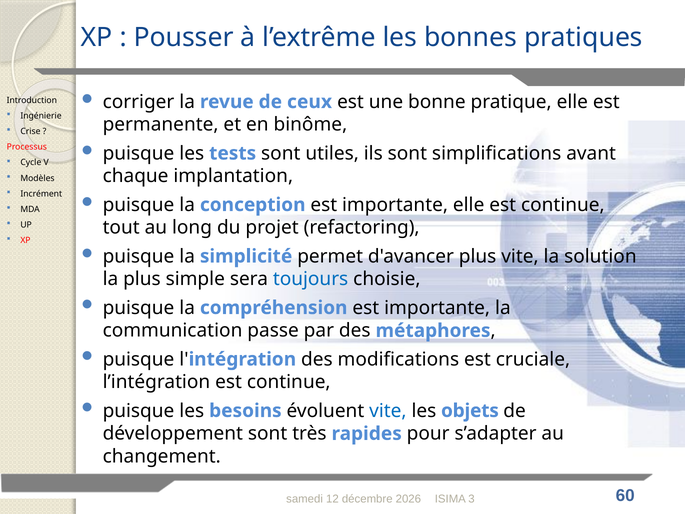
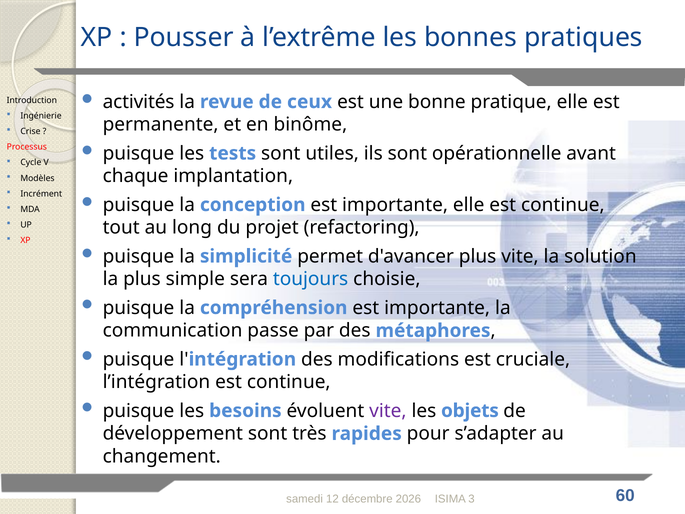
corriger: corriger -> activités (139, 102)
simplifications: simplifications -> opérationnelle (497, 153)
vite colour: blue -> purple (388, 411)
